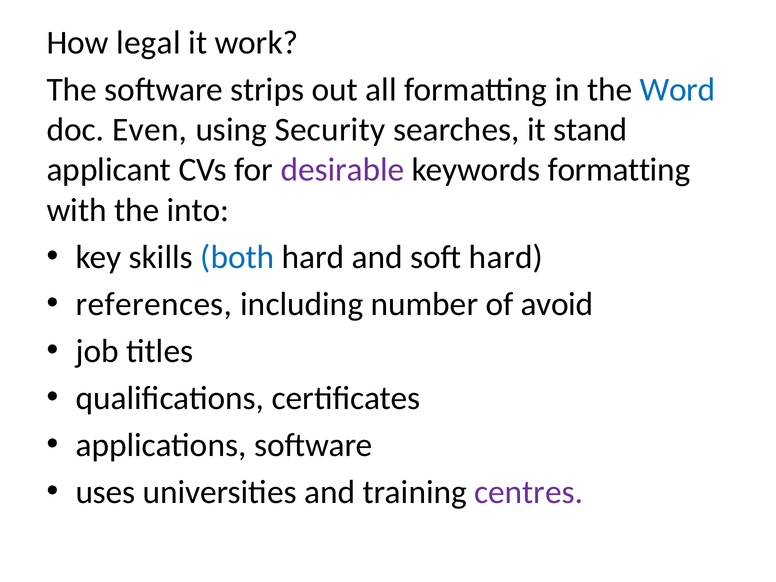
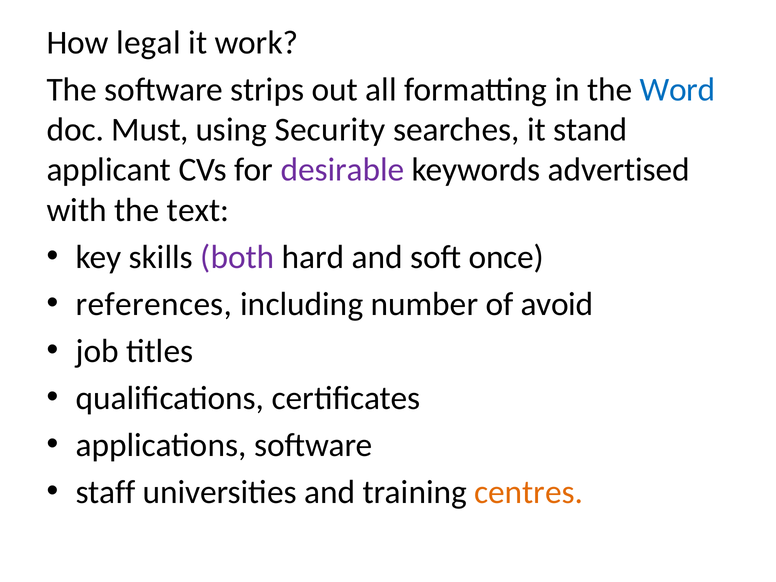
Even: Even -> Must (150, 130)
keywords formatting: formatting -> advertised (619, 170)
into: into -> text (198, 210)
both colour: blue -> purple (237, 257)
soft hard: hard -> once (506, 257)
uses: uses -> staff (105, 492)
centres colour: purple -> orange (529, 492)
